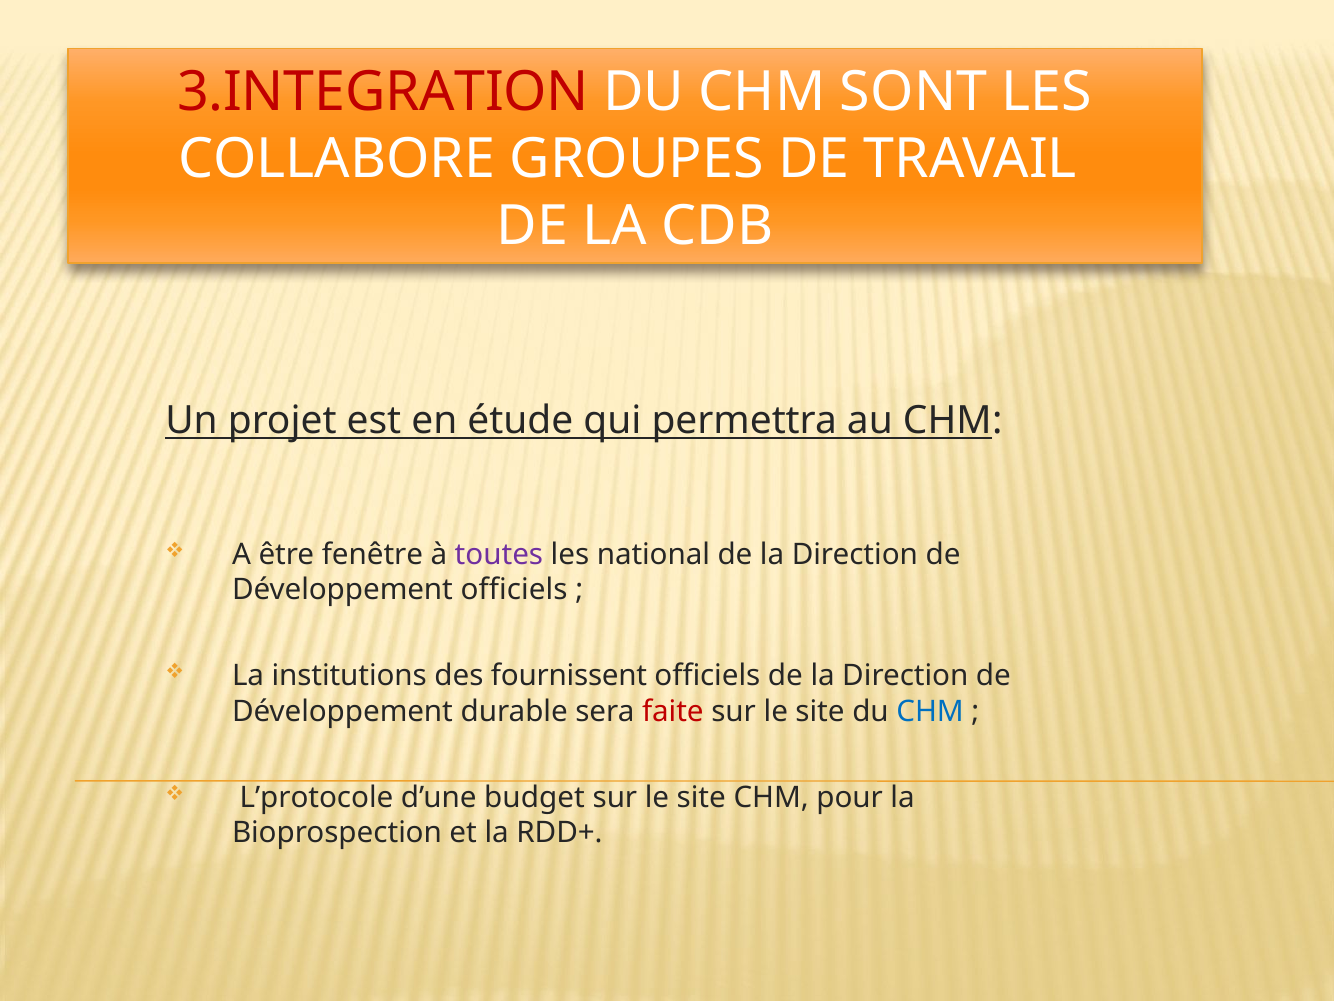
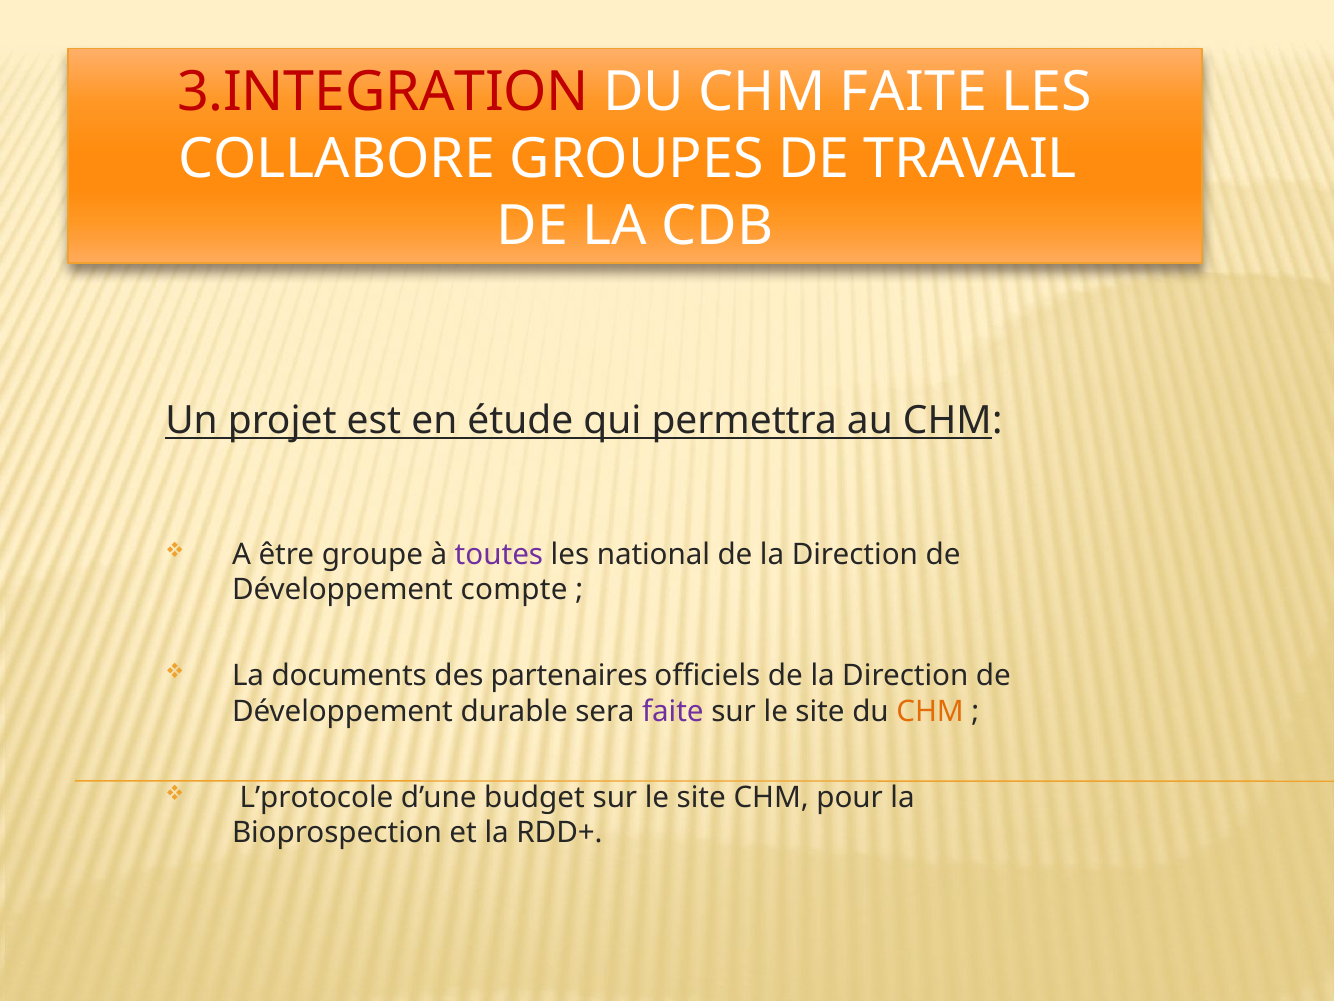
CHM SONT: SONT -> FAITE (913, 92)
fenêtre: fenêtre -> groupe (372, 554)
Développement officiels: officiels -> compte (514, 590)
institutions: institutions -> documents (349, 676)
fournissent: fournissent -> partenaires (569, 676)
faite colour: red -> purple (673, 711)
CHM colour: blue -> orange (930, 711)
